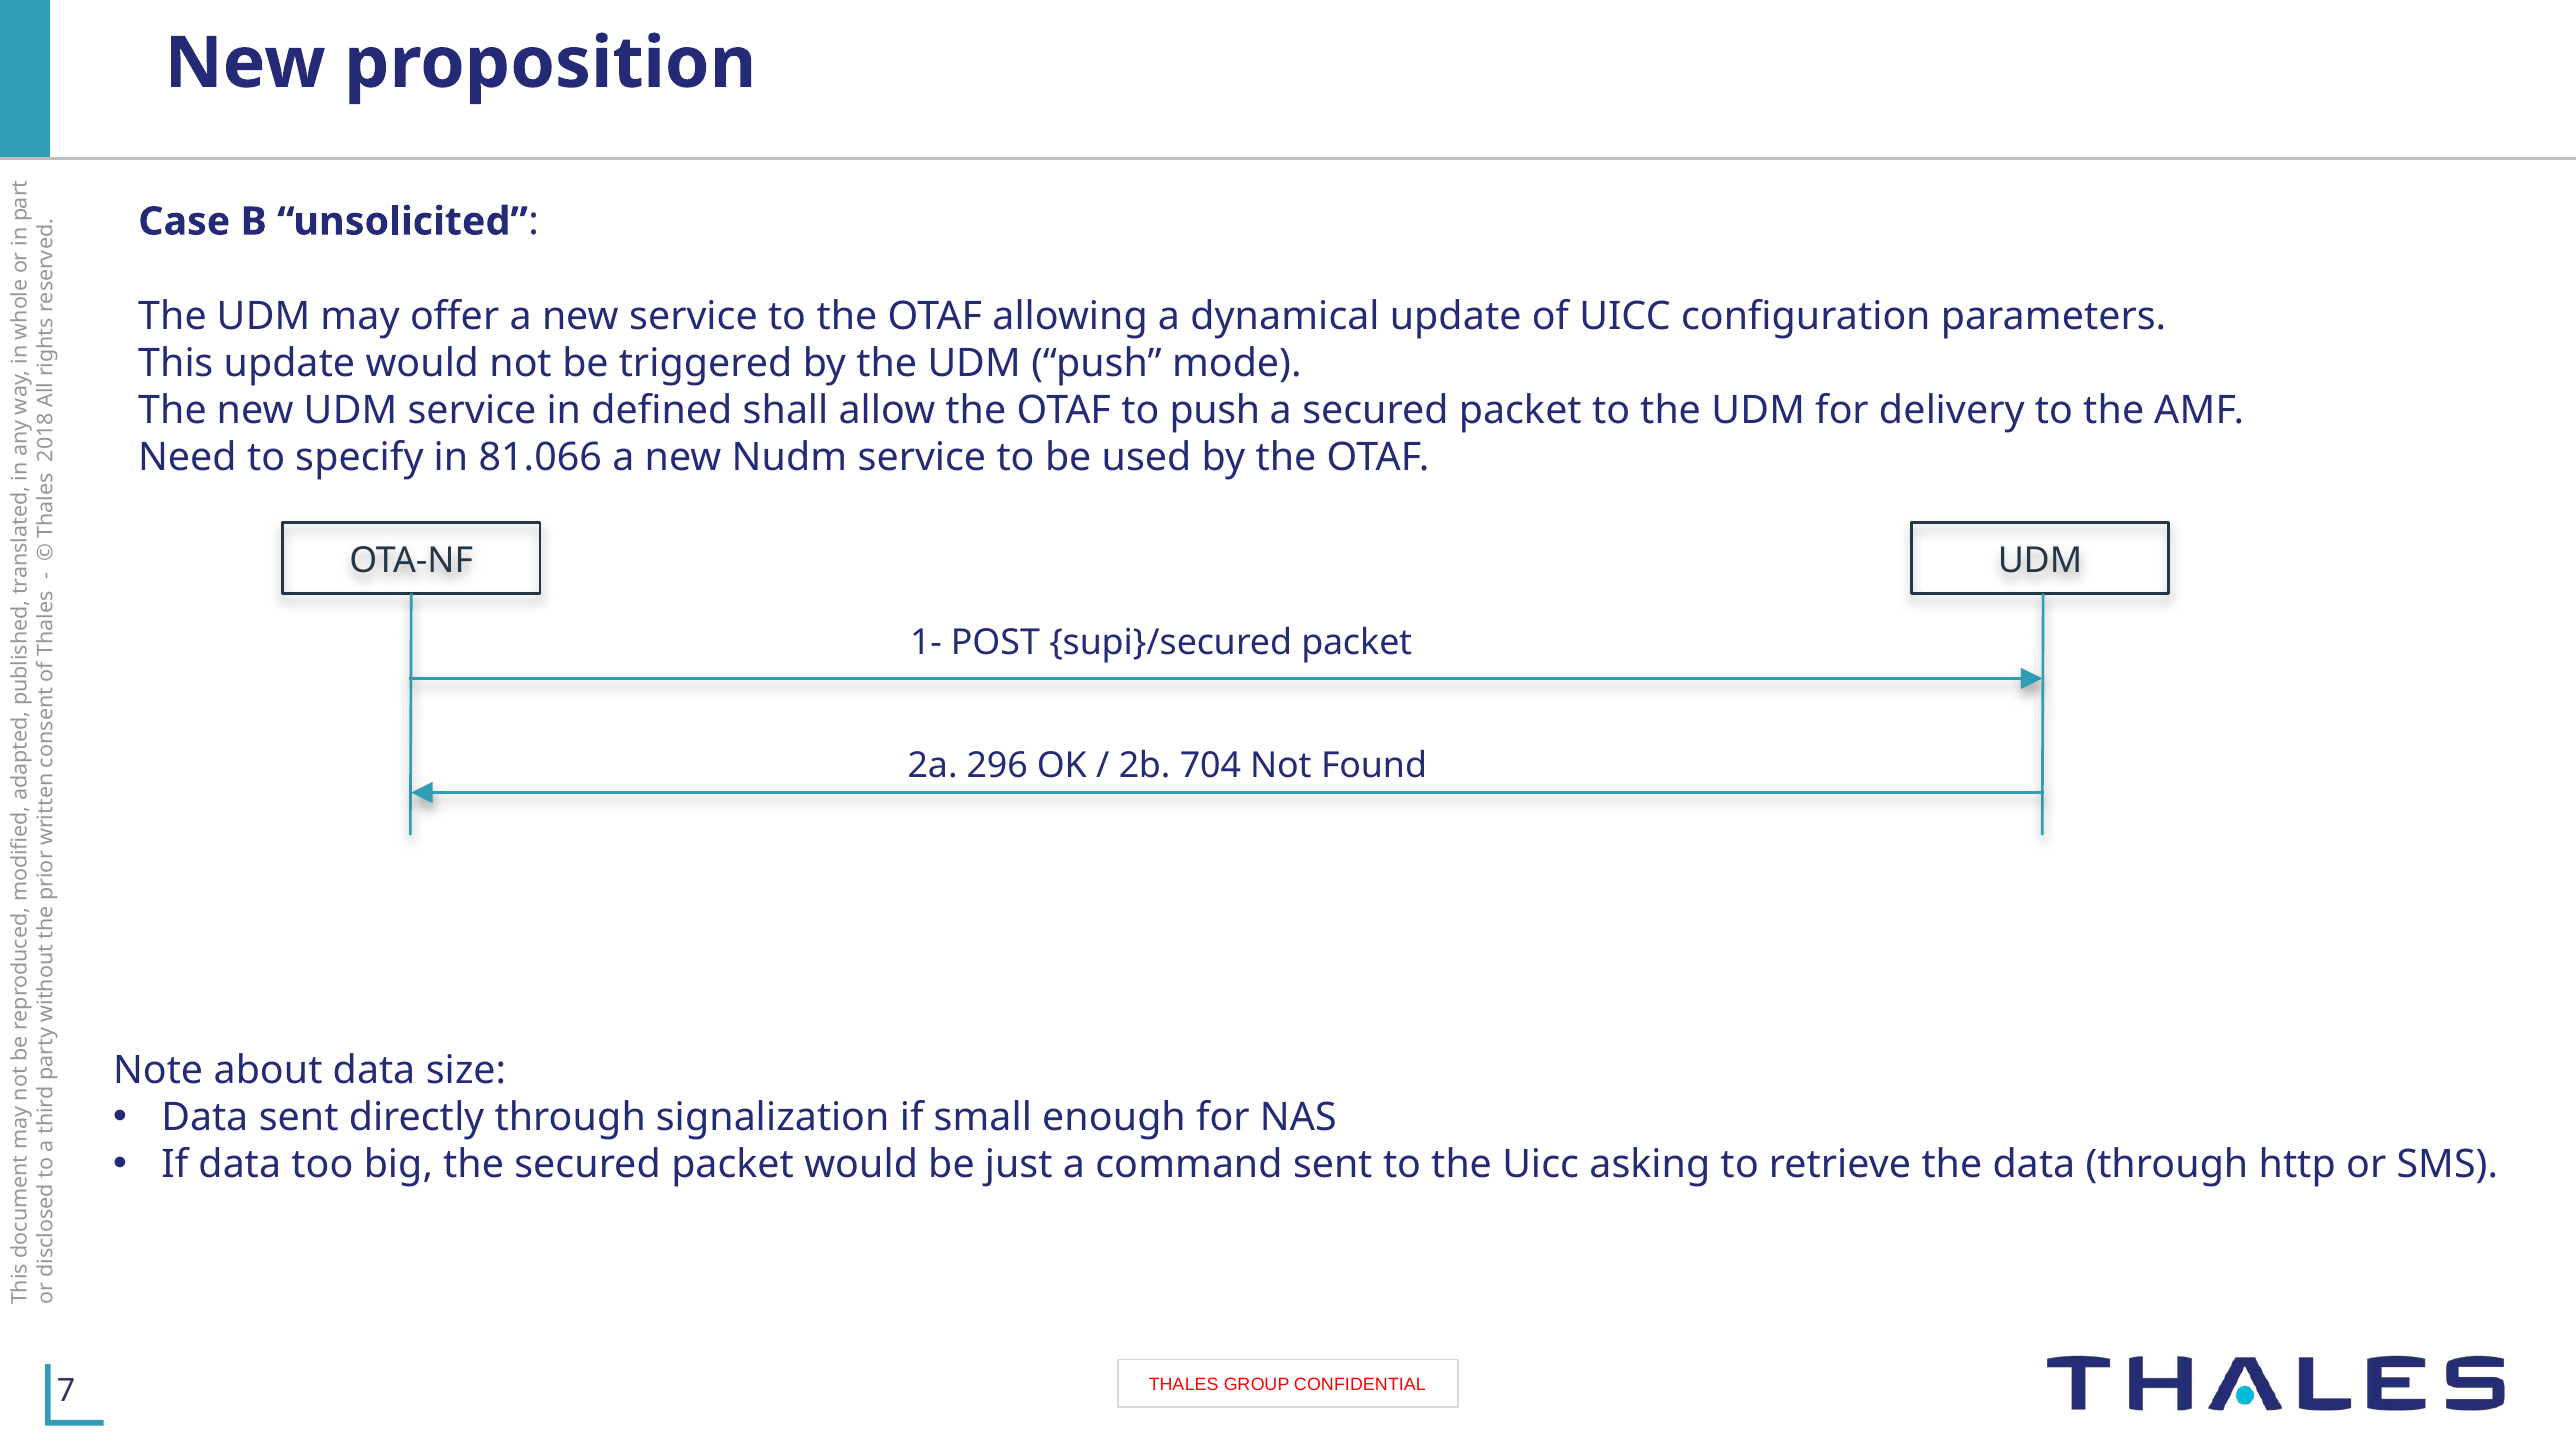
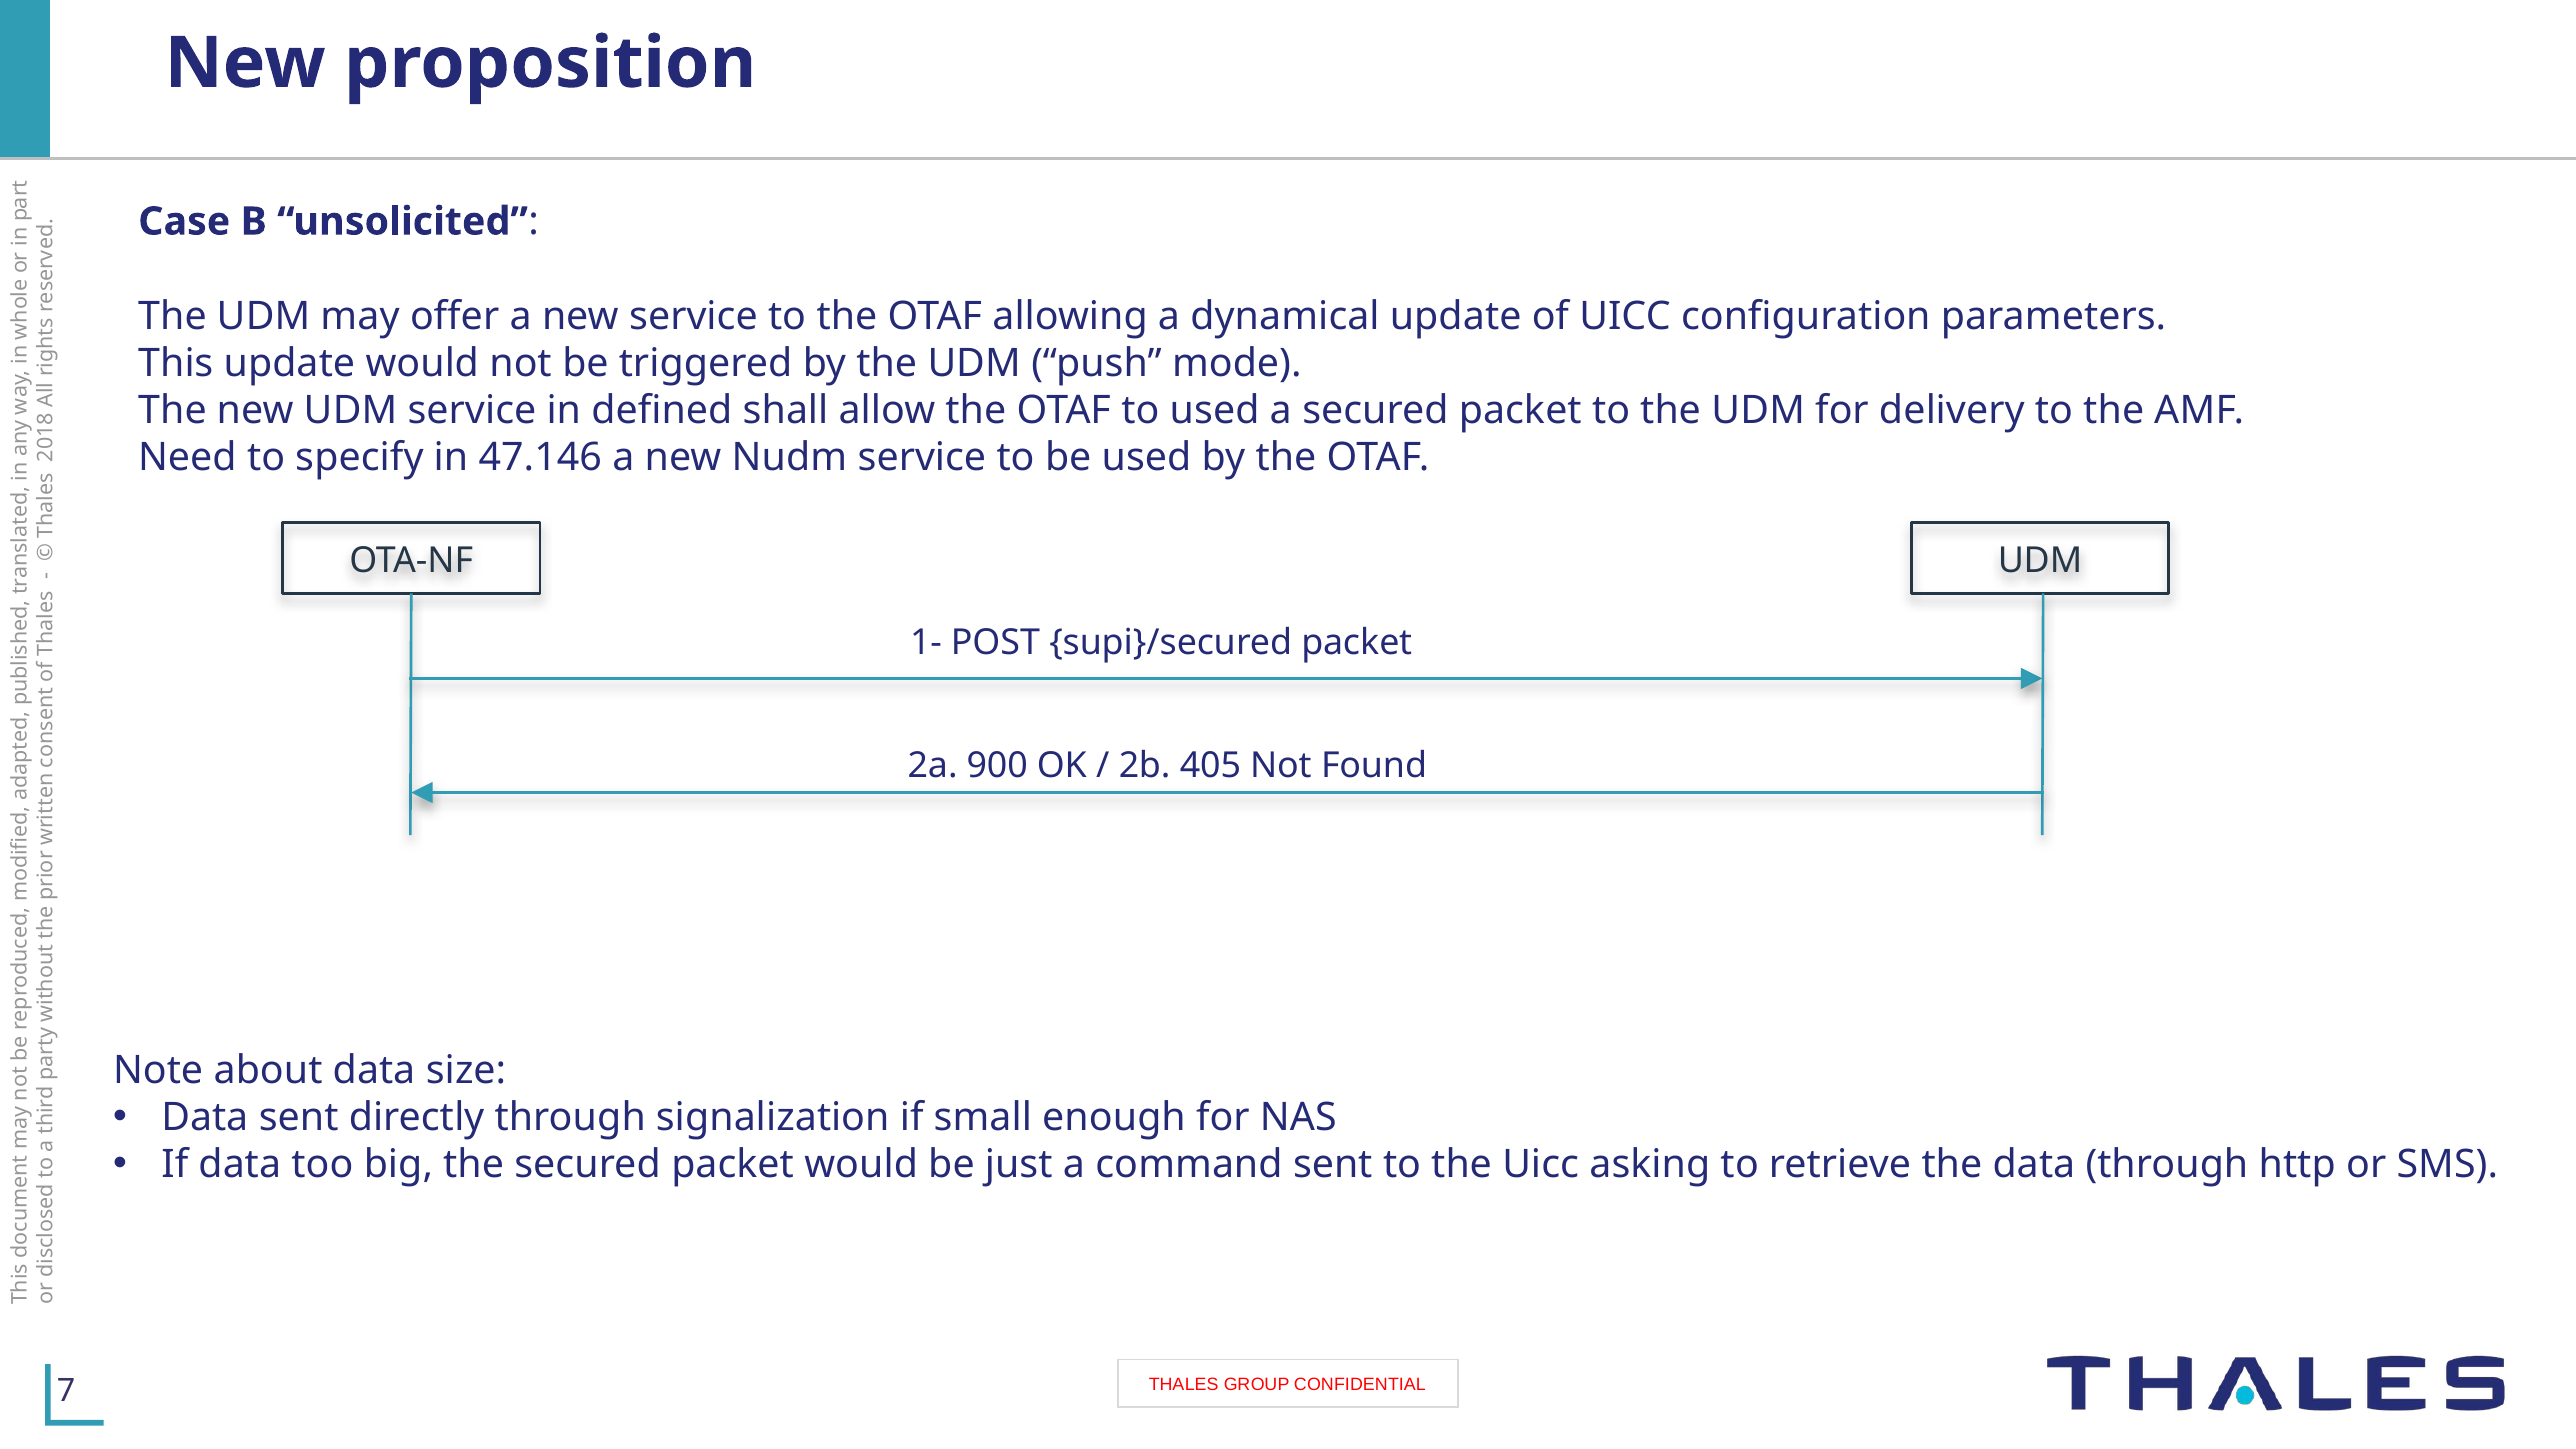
to push: push -> used (1215, 411)
81.066: 81.066 -> 47.146 (540, 458)
296: 296 -> 900 (997, 766)
704: 704 -> 405 (1210, 766)
